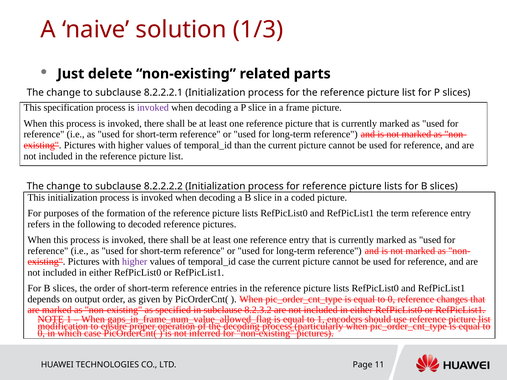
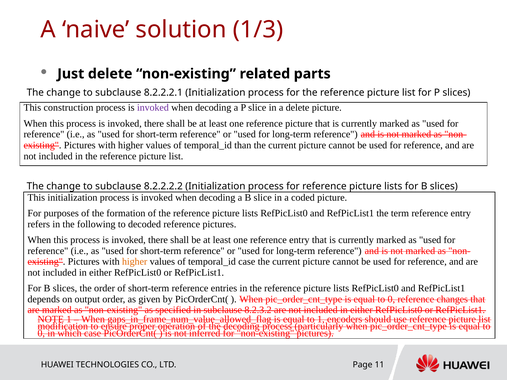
specification: specification -> construction (68, 108)
a frame: frame -> delete (298, 108)
higher colour: purple -> orange (135, 262)
